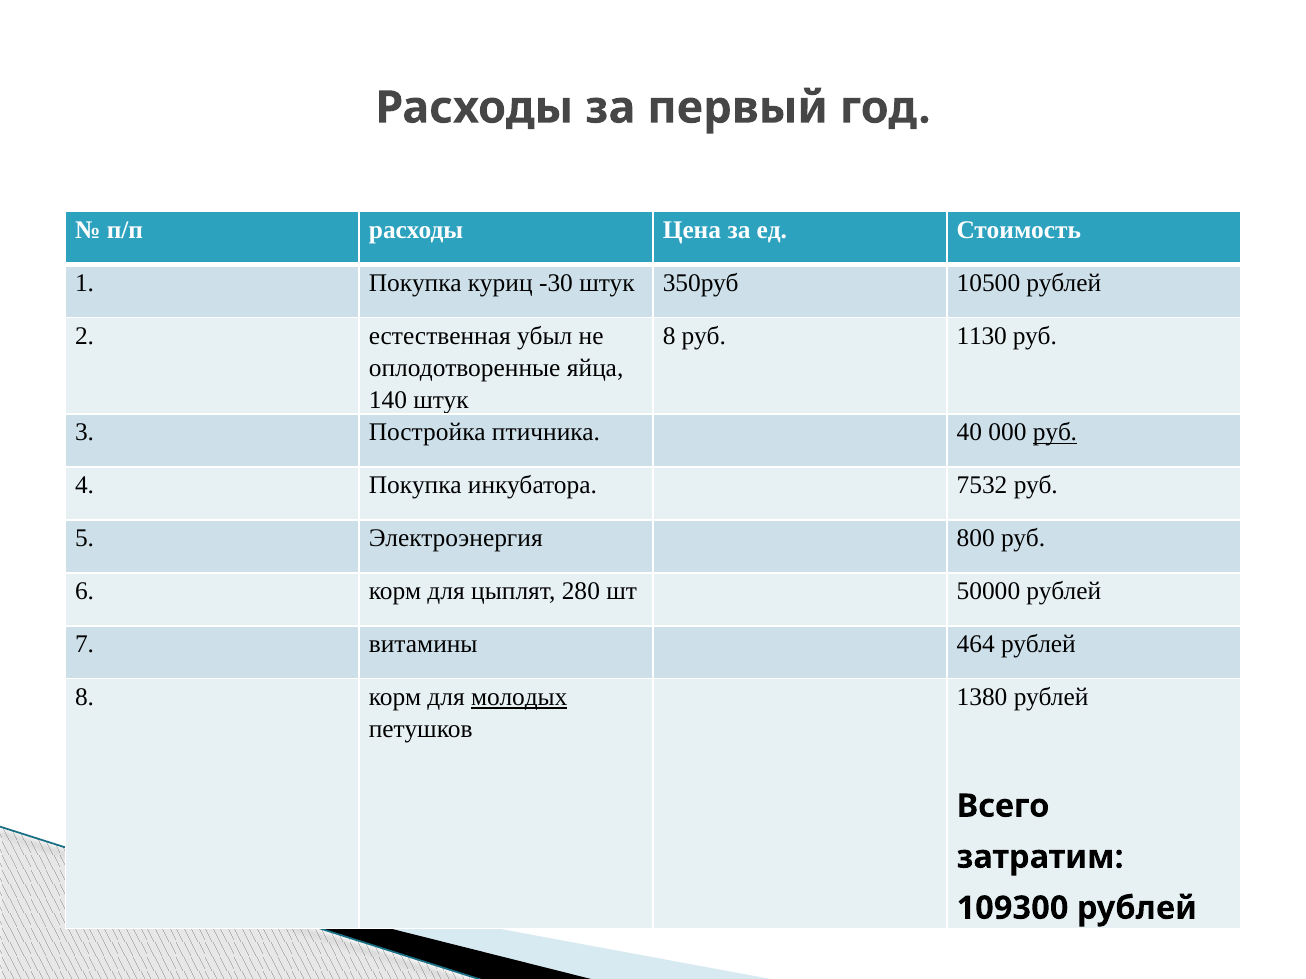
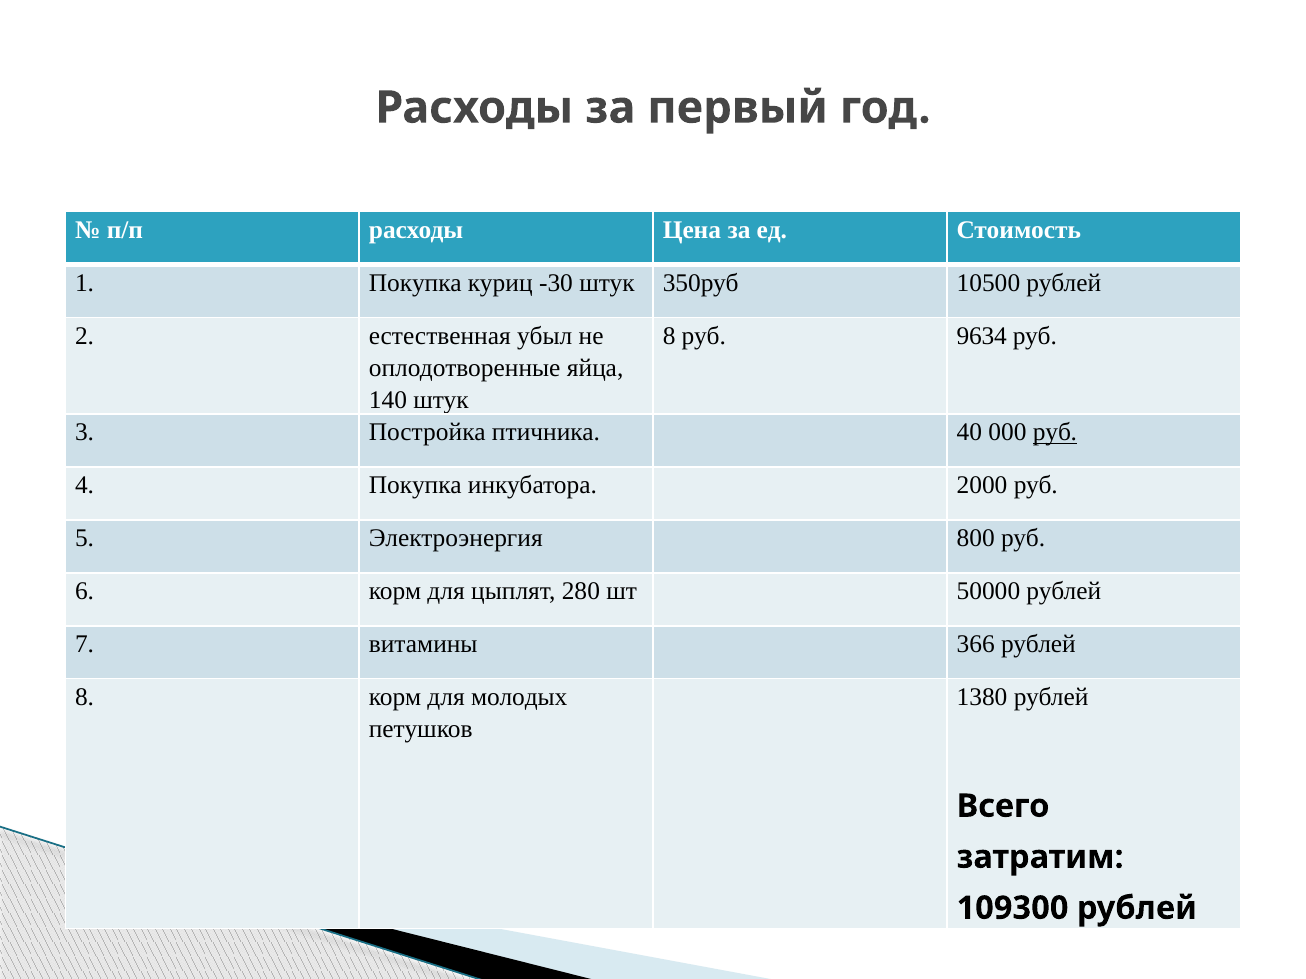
1130: 1130 -> 9634 (982, 336)
7532: 7532 -> 2000 (982, 486)
464: 464 -> 366 (976, 644)
молодых underline: present -> none (519, 697)
